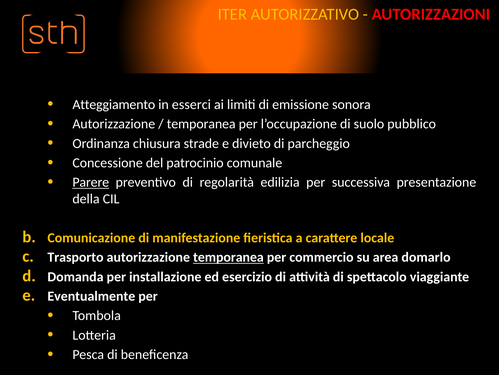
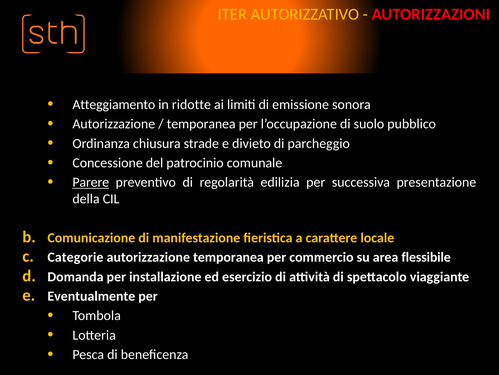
esserci: esserci -> ridotte (191, 104)
Trasporto: Trasporto -> Categorie (75, 257)
temporanea underline: present -> none (228, 257)
domarlo: domarlo -> flessibile (426, 257)
